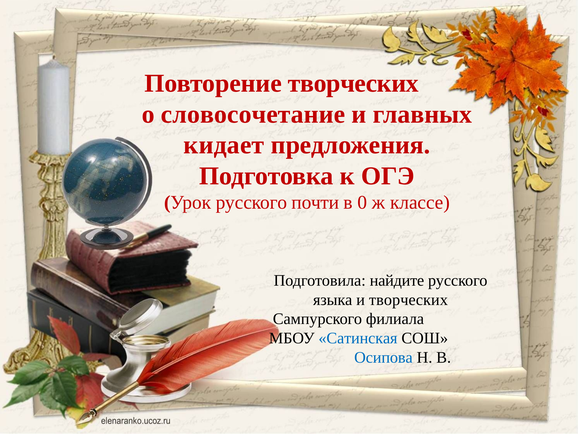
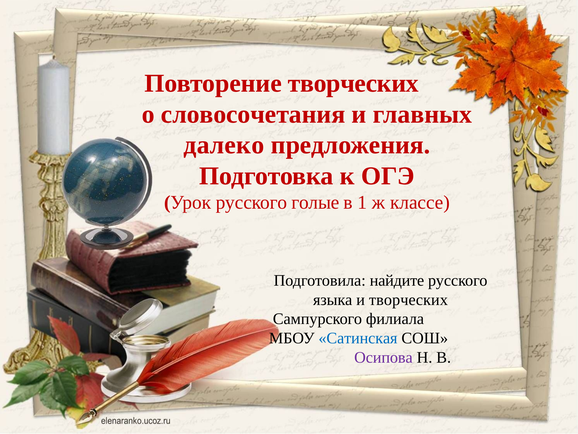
словосочетание: словосочетание -> словосочетания (253, 114)
кидает: кидает -> далеко (224, 145)
почти: почти -> голые (315, 202)
0: 0 -> 1 (362, 202)
Осипова colour: blue -> purple (383, 357)
